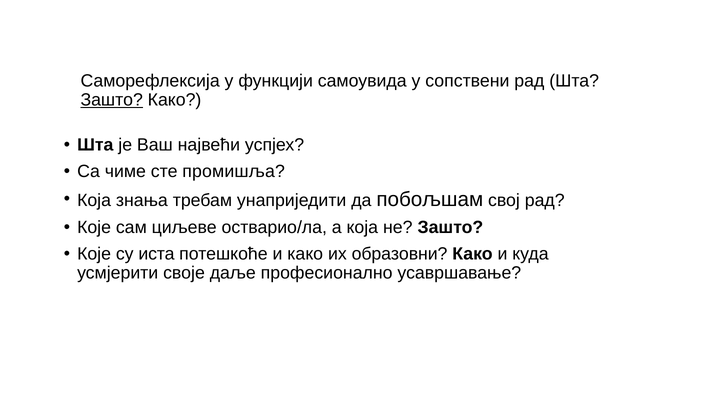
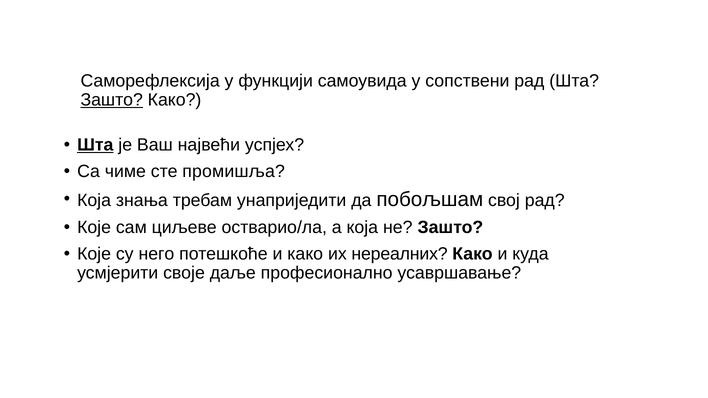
Шта underline: none -> present (95, 145)
иста: иста -> него (156, 254)
образовни: образовни -> нереалних (400, 254)
